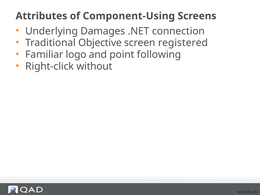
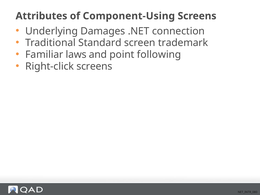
Objective: Objective -> Standard (100, 43)
registered: registered -> trademark (183, 43)
logo: logo -> laws (76, 55)
Right-click without: without -> screens (94, 66)
